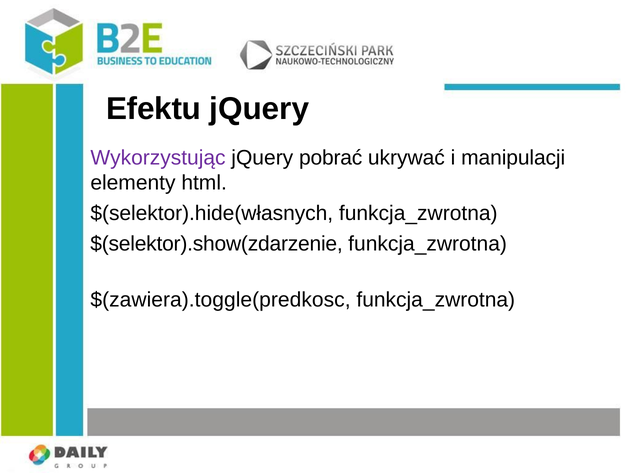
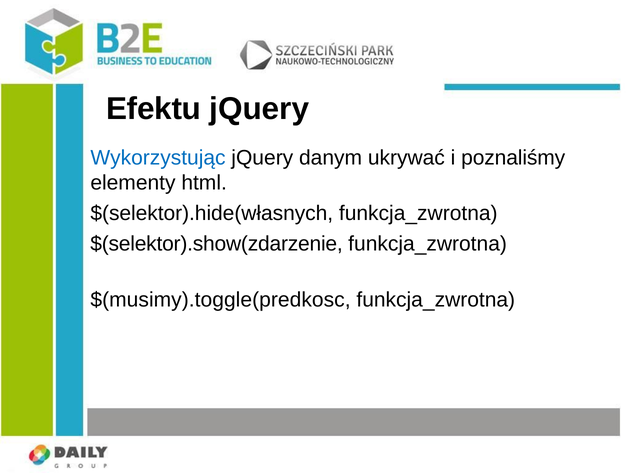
Wykorzystując colour: purple -> blue (158, 158)
pobrać: pobrać -> danym (331, 158)
manipulacji: manipulacji -> poznaliśmy (513, 158)
$(zawiera).toggle(predkosc: $(zawiera).toggle(predkosc -> $(musimy).toggle(predkosc (221, 299)
